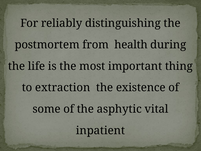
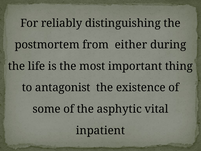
health: health -> either (131, 45)
extraction: extraction -> antagonist (63, 87)
